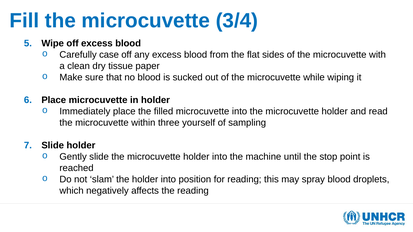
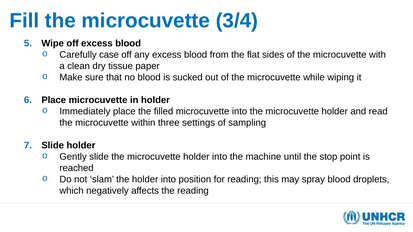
yourself: yourself -> settings (199, 123)
